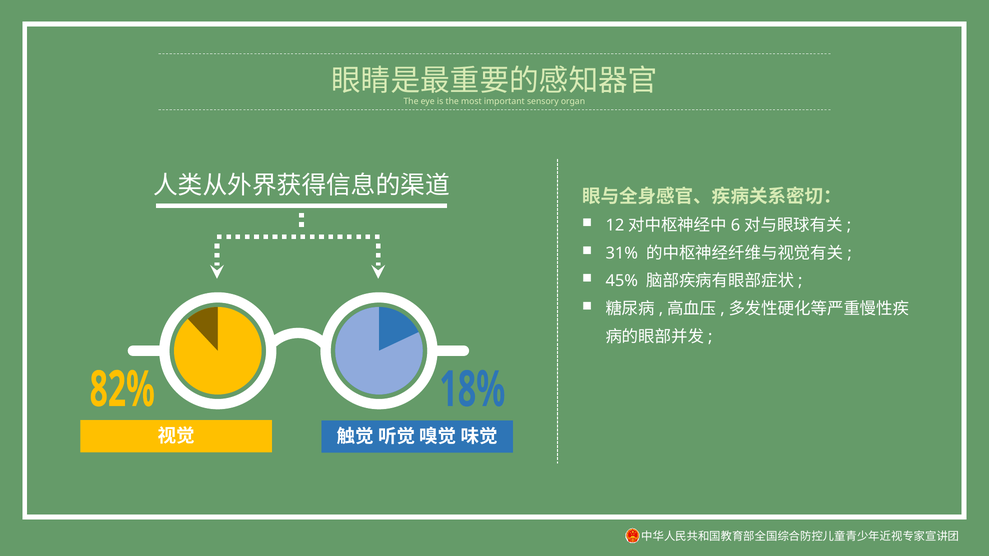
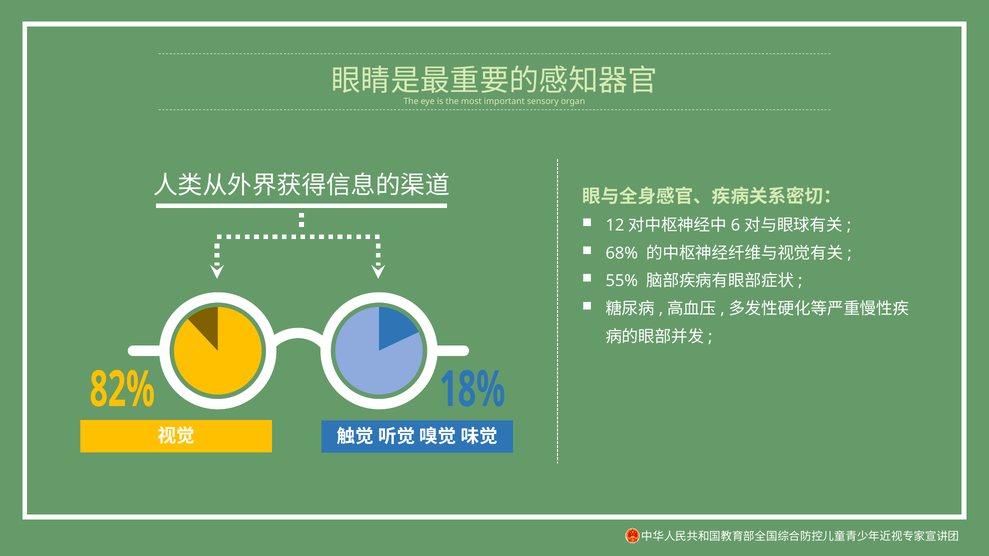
31%: 31% -> 68% (622, 253)
45%: 45% -> 55% (622, 281)
